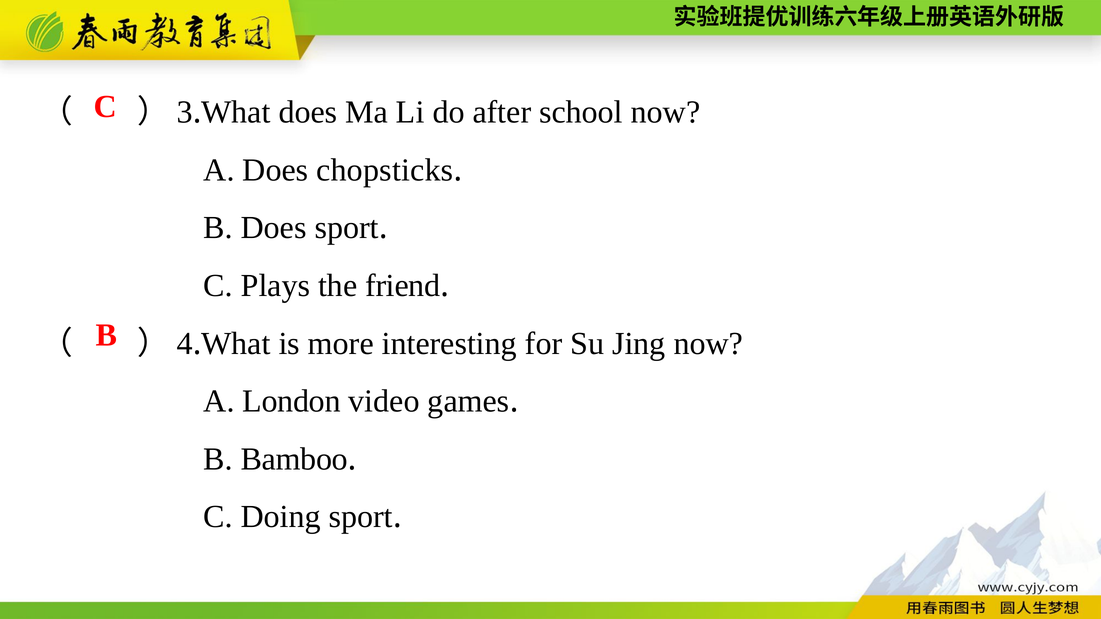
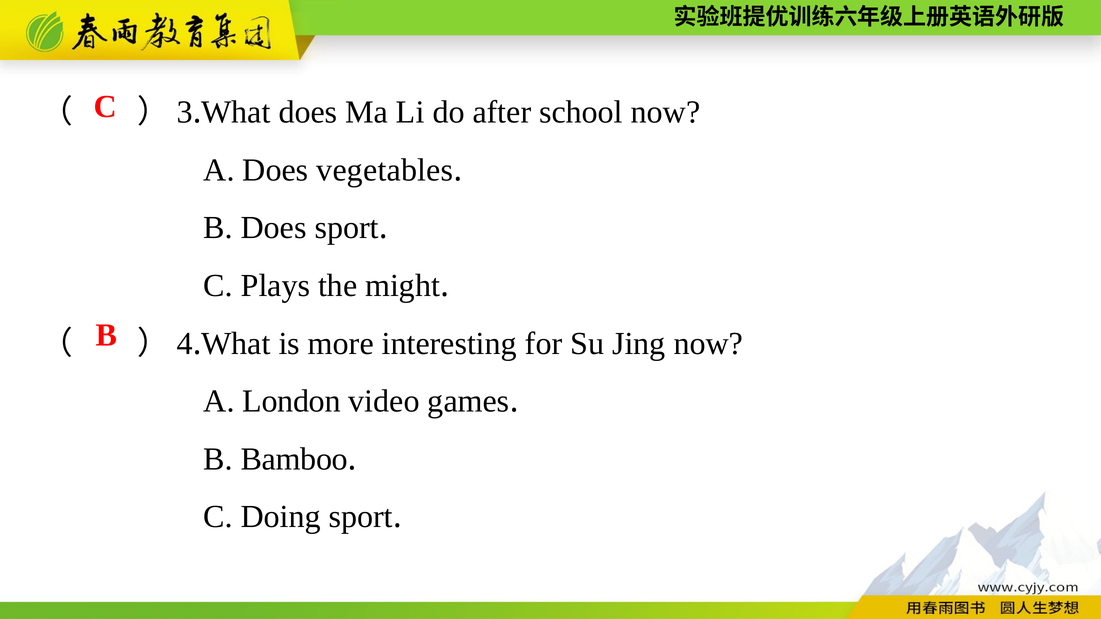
chopsticks: chopsticks -> vegetables (385, 170)
friend: friend -> might (403, 286)
